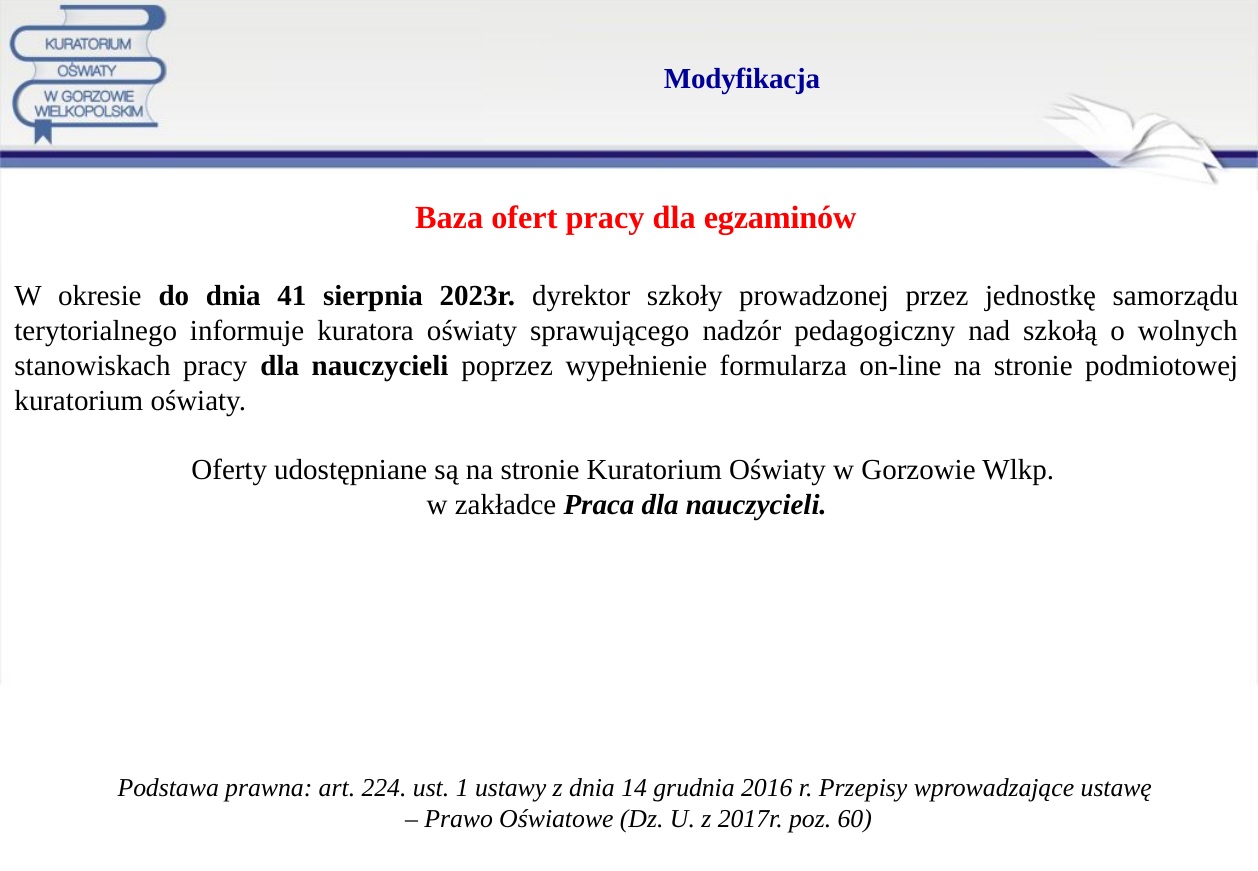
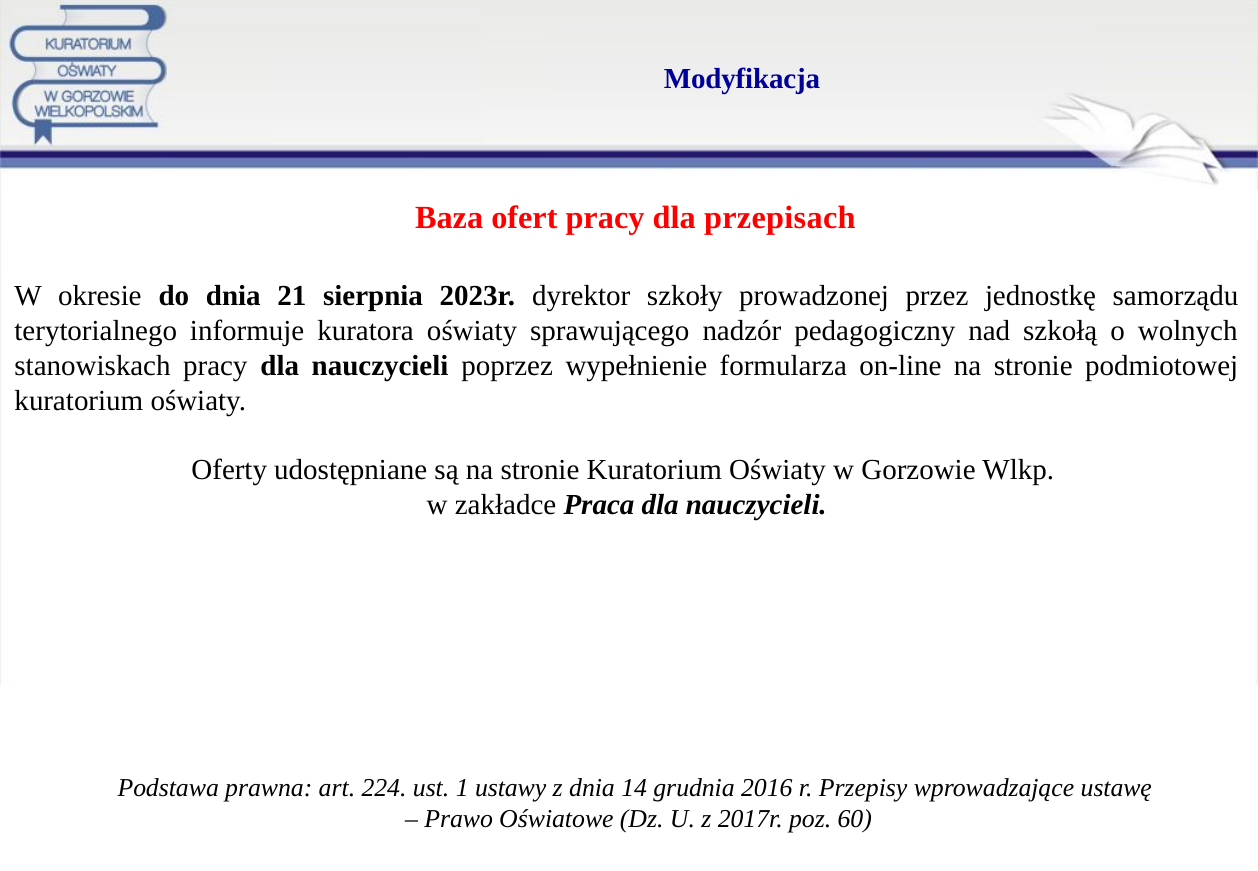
egzaminów: egzaminów -> przepisach (780, 218)
41: 41 -> 21 (292, 296)
